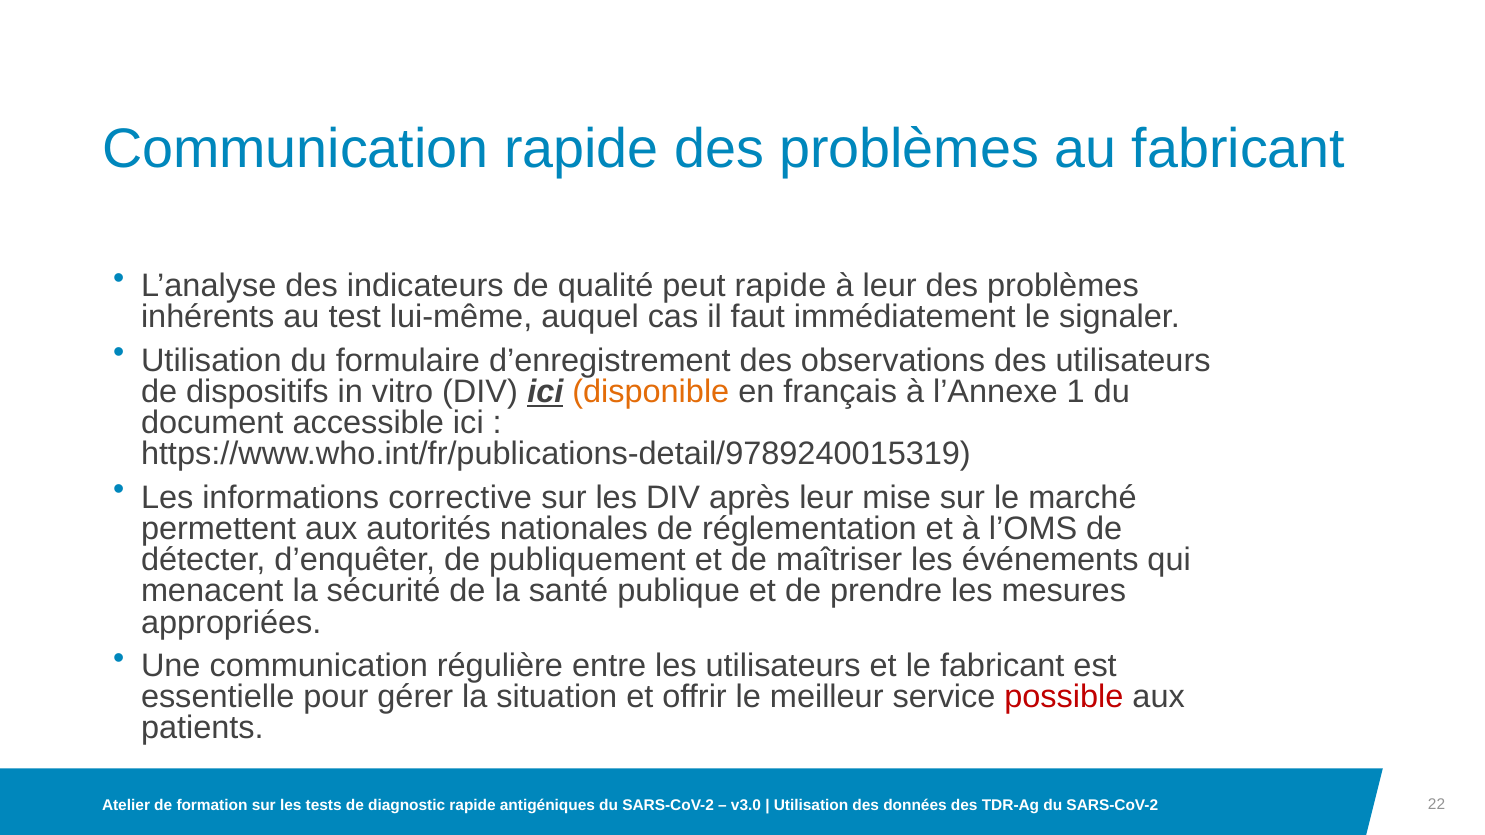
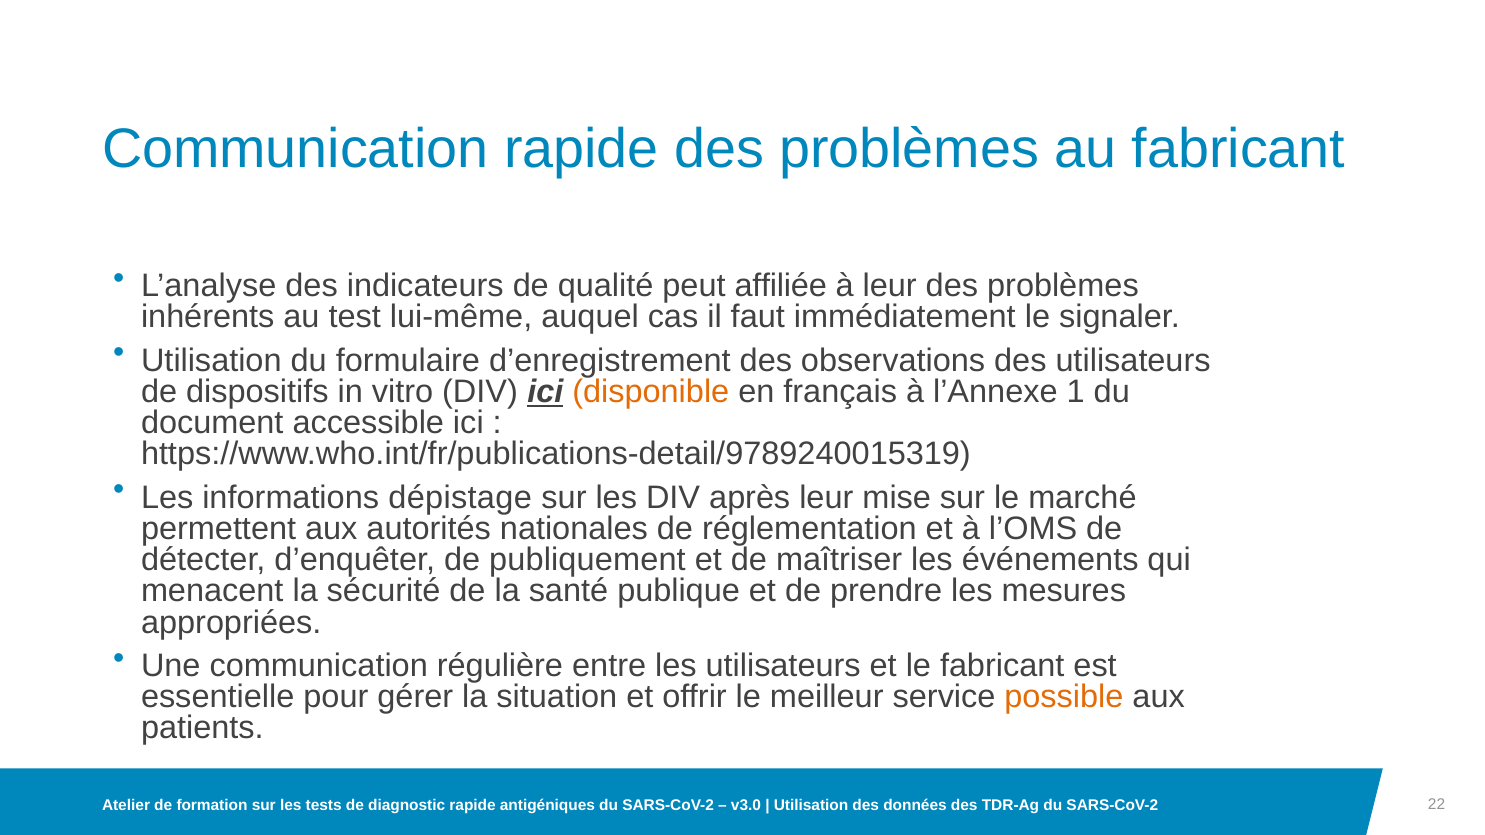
peut rapide: rapide -> affiliée (781, 286)
corrective: corrective -> dépistage (460, 498)
possible colour: red -> orange (1064, 697)
